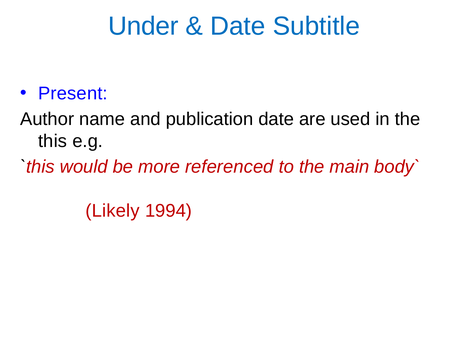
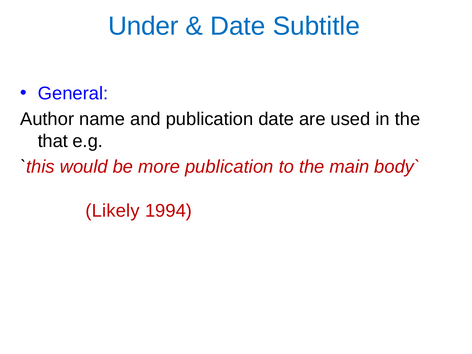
Present: Present -> General (73, 93)
this: this -> that (53, 141)
more referenced: referenced -> publication (229, 167)
